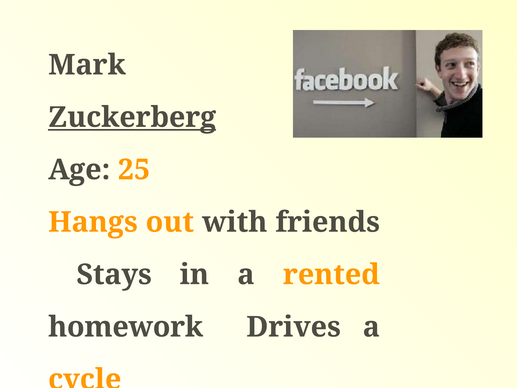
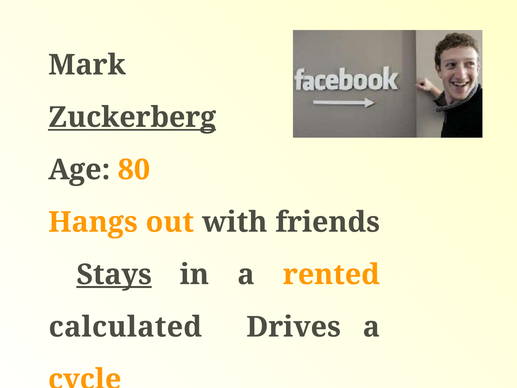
25: 25 -> 80 (134, 170)
Stays underline: none -> present (114, 274)
homework: homework -> calculated (125, 327)
